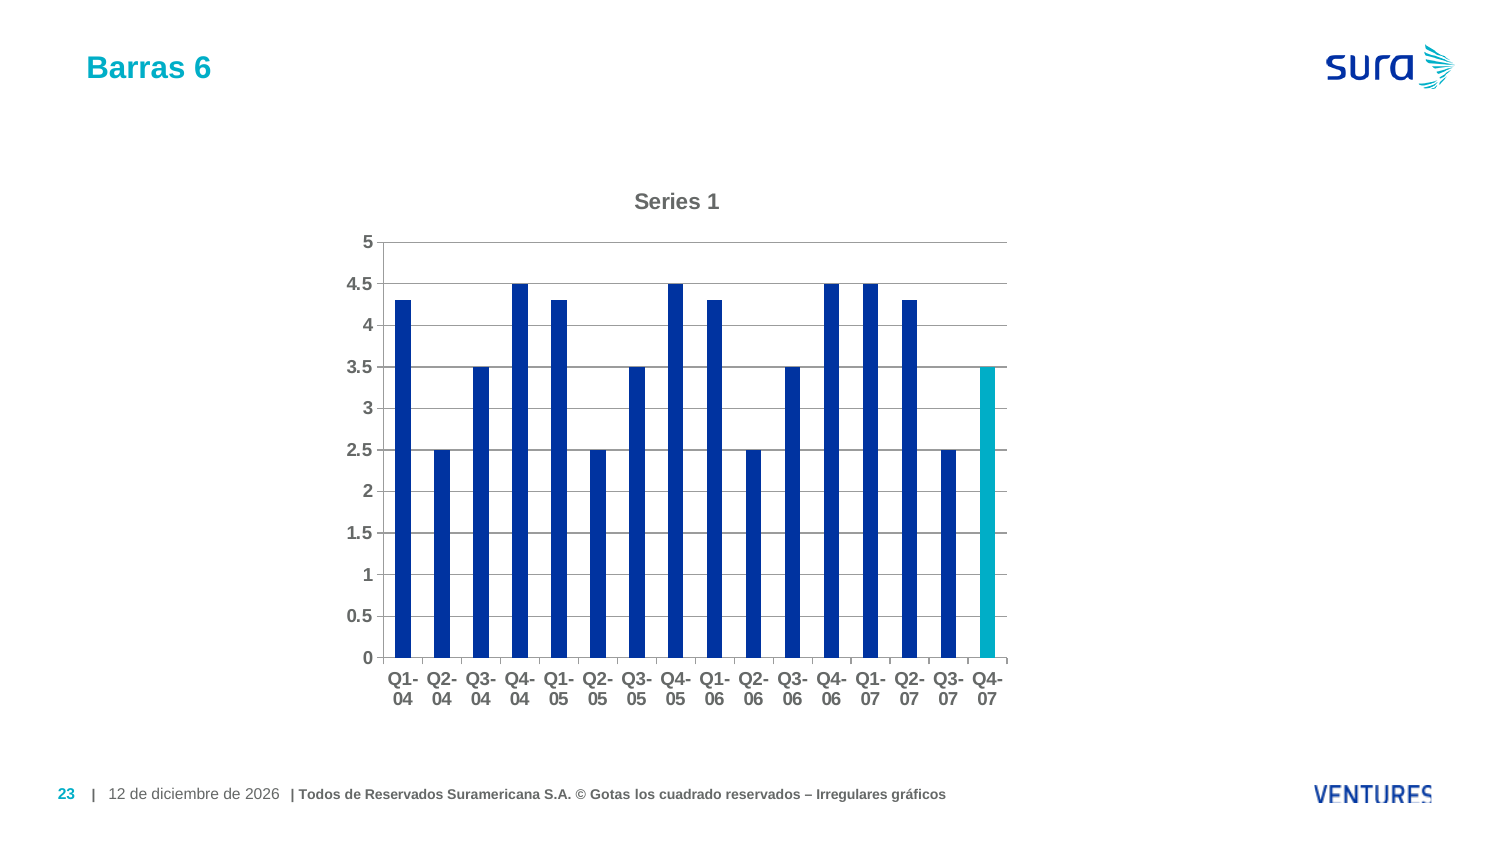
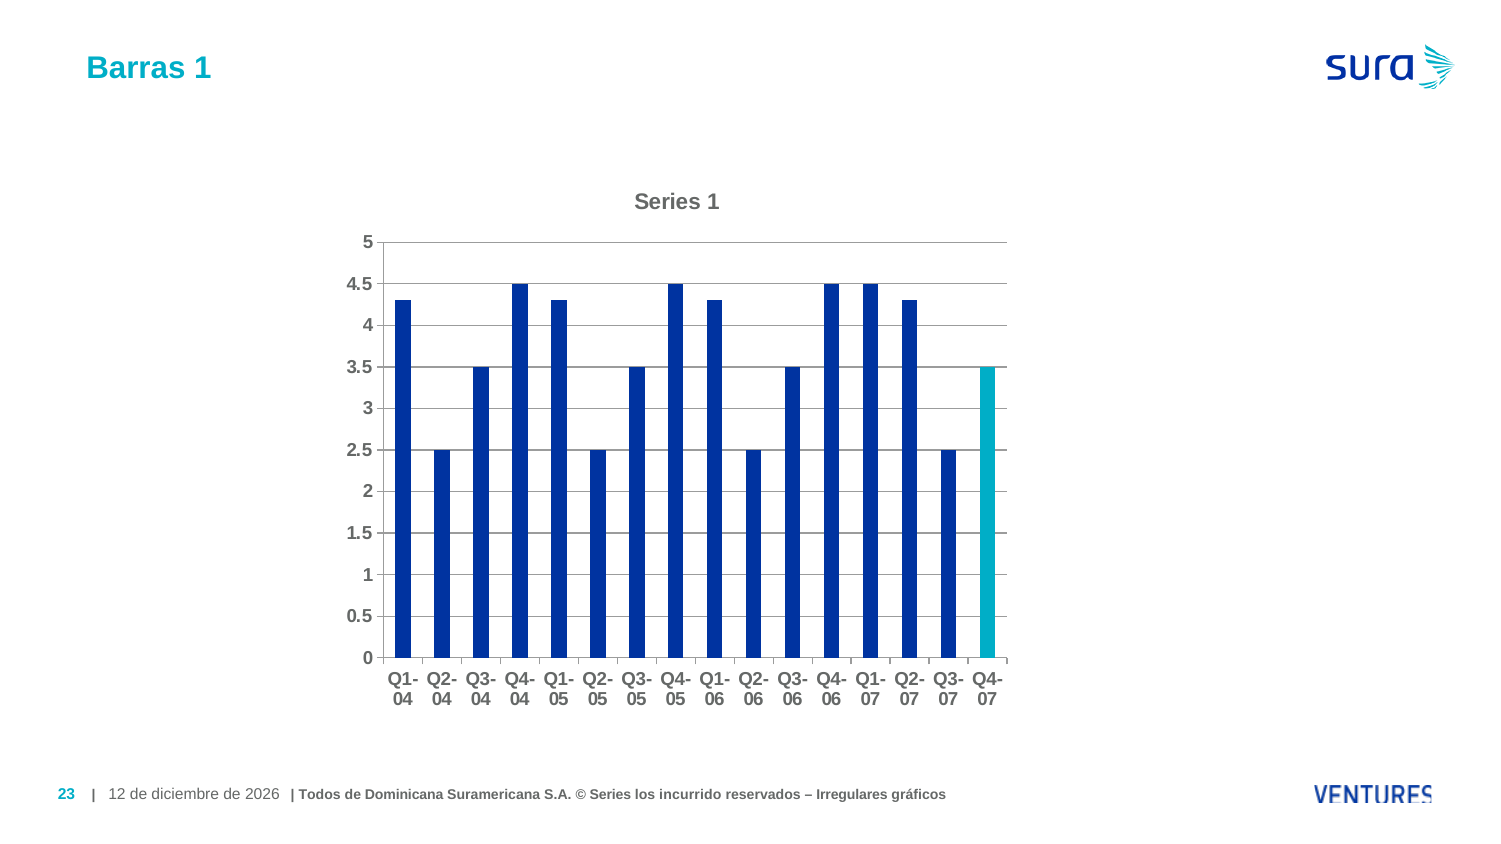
Barras 6: 6 -> 1 (203, 68)
de Reservados: Reservados -> Dominicana (404, 796)
Gotas: Gotas -> Series (610, 796)
cuadrado: cuadrado -> incurrido (690, 796)
